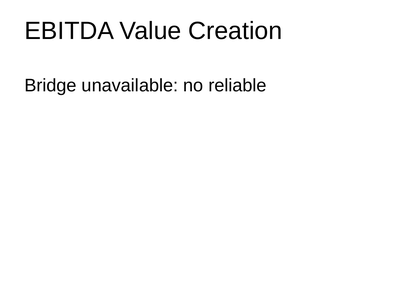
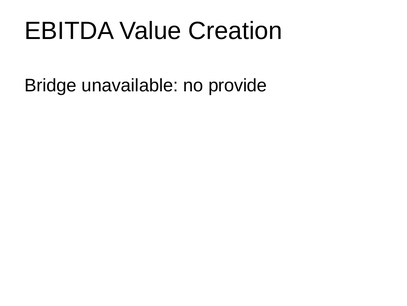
reliable: reliable -> provide (238, 85)
